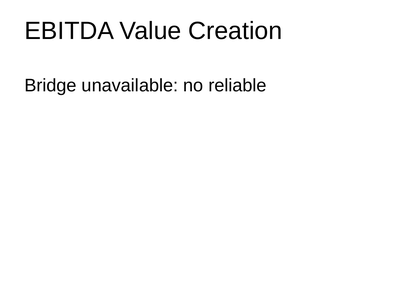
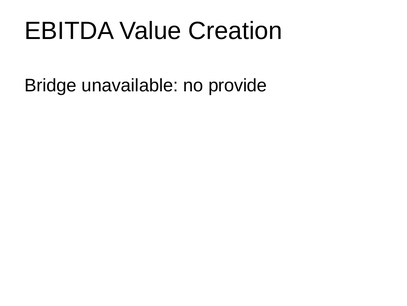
reliable: reliable -> provide (238, 85)
